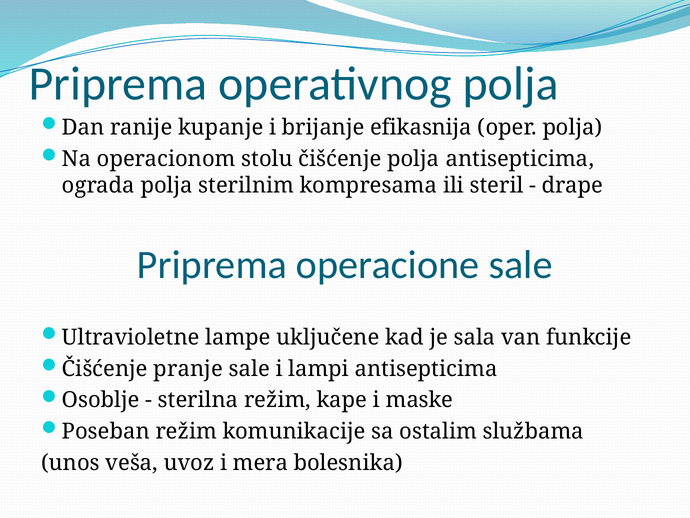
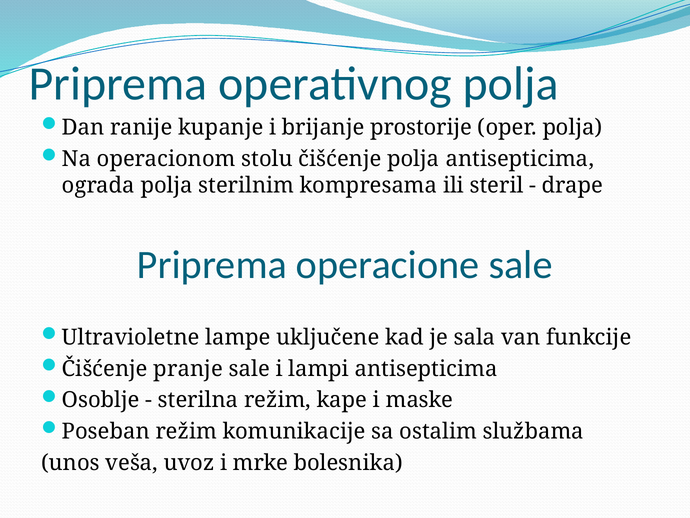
efikasnija: efikasnija -> prostorije (421, 127)
mera: mera -> mrke (261, 463)
